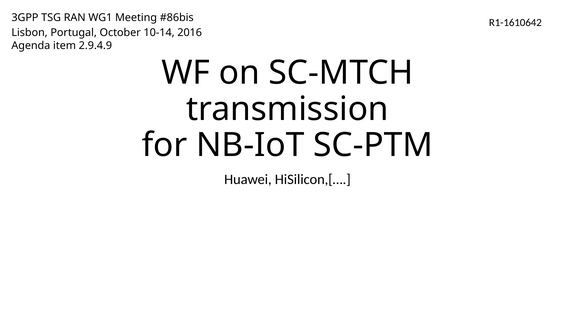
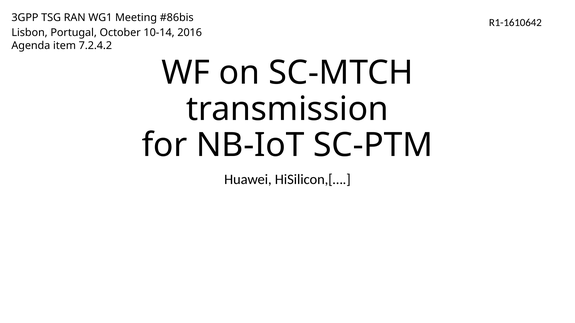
2.9.4.9: 2.9.4.9 -> 7.2.4.2 (95, 46)
